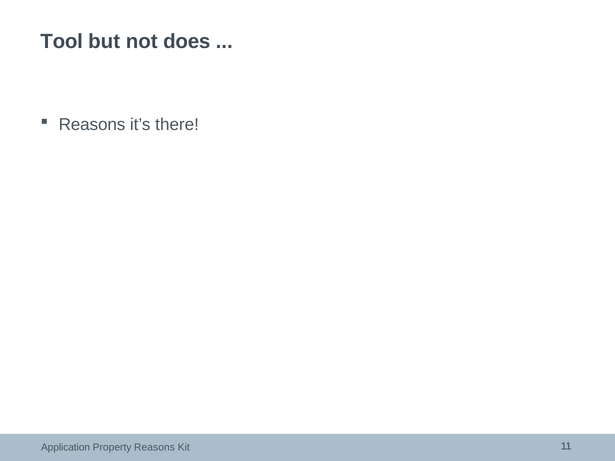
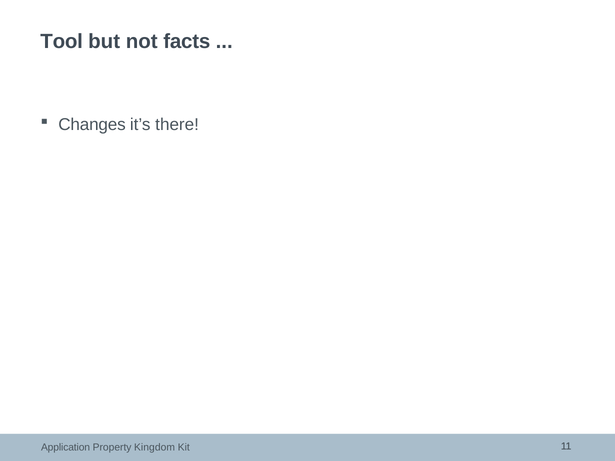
does: does -> facts (187, 41)
Reasons: Reasons -> Changes (92, 125)
Property Reasons: Reasons -> Kingdom (155, 448)
